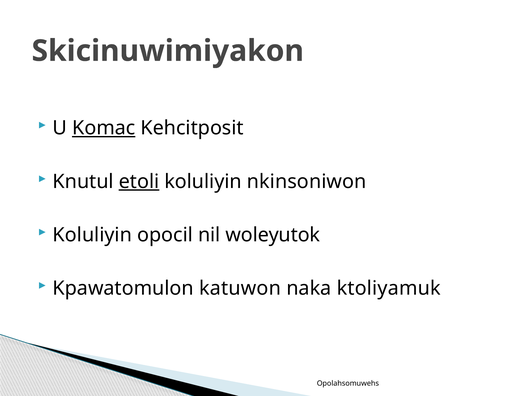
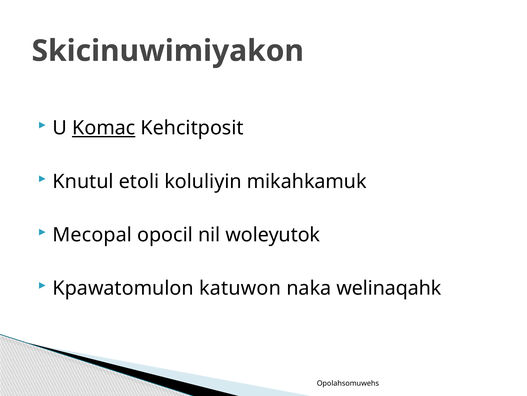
etoli underline: present -> none (139, 181)
nkinsoniwon: nkinsoniwon -> mikahkamuk (307, 181)
Koluliyin: Koluliyin -> Mecopal (92, 235)
ktoliyamuk: ktoliyamuk -> welinaqahk (389, 288)
